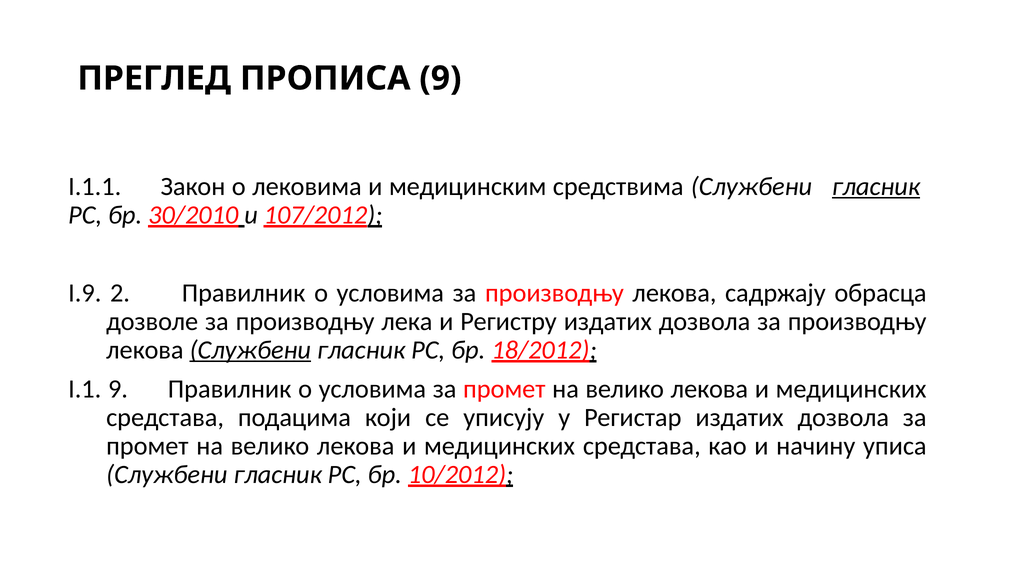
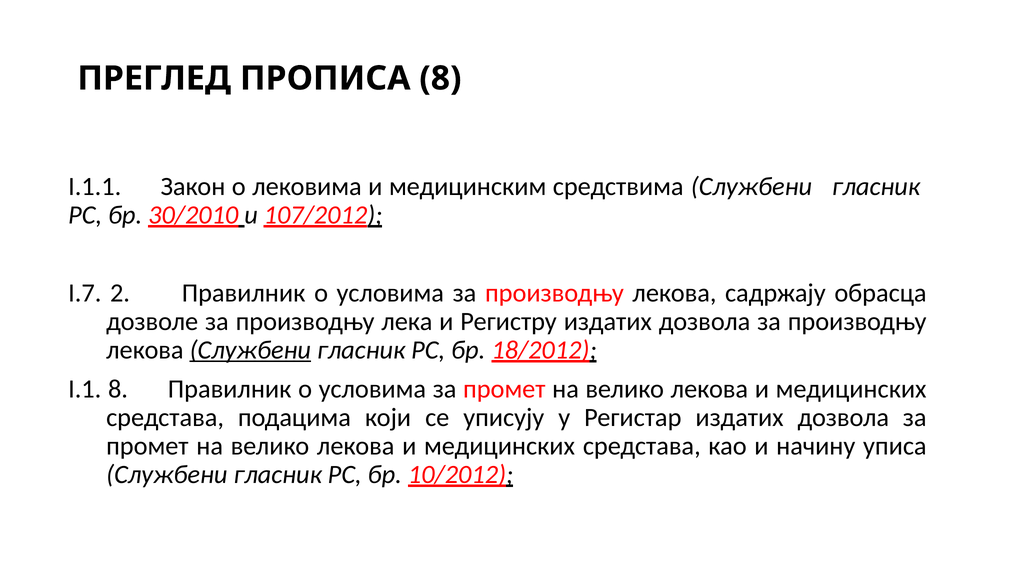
ПРОПИСА 9: 9 -> 8 (440, 78)
гласник underline: present -> none (876, 186)
I.9: I.9 -> I.7 (85, 293)
I.1 9: 9 -> 8 (118, 389)
